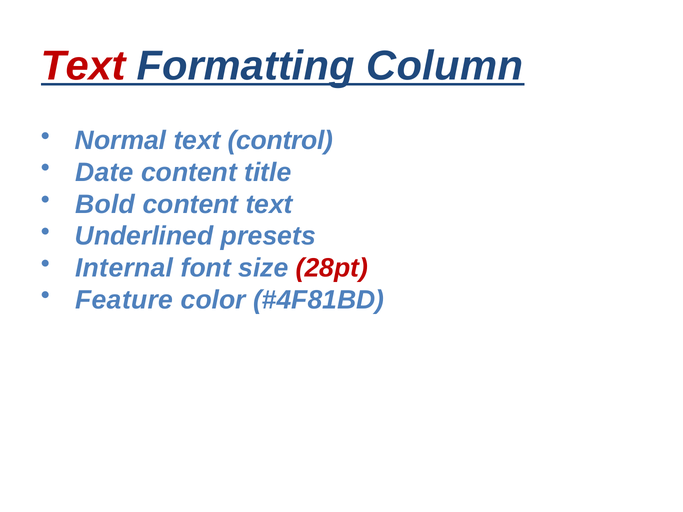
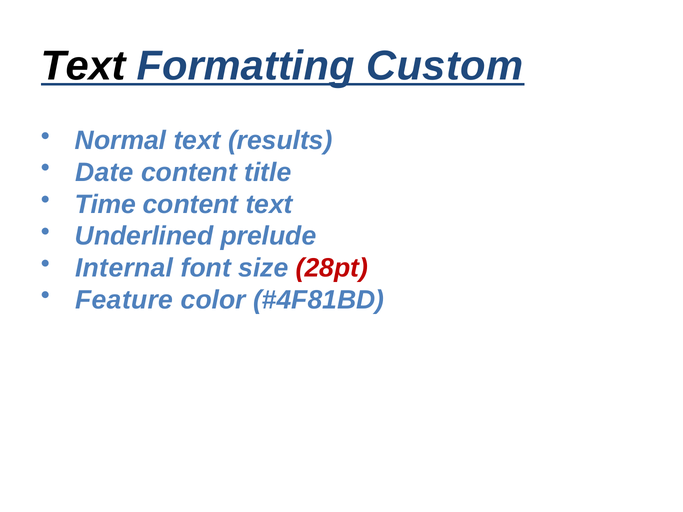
Text colour: red -> black (83, 66)
Column: Column -> Custom (445, 66)
control: control -> results (280, 141)
Bold: Bold -> Time (105, 204)
presets: presets -> prelude (269, 236)
